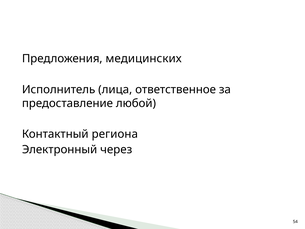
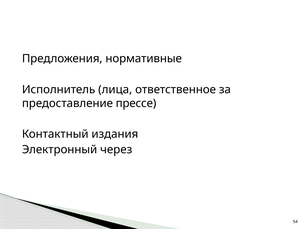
медицинских: медицинских -> нормативные (144, 59)
любой: любой -> прессе (136, 103)
региона: региона -> издания (115, 134)
